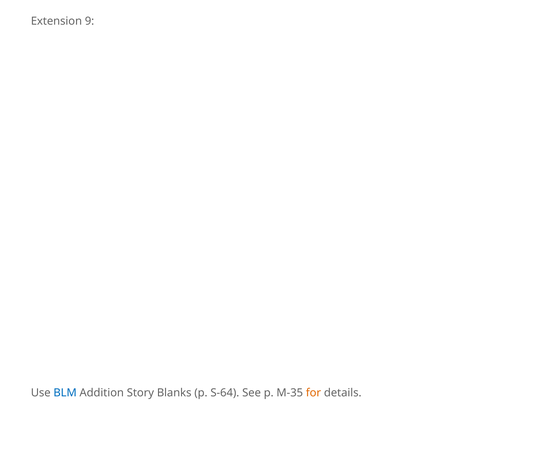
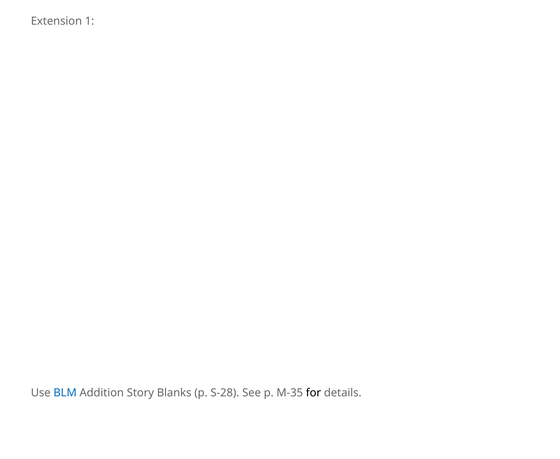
9: 9 -> 1 (90, 21)
S-64: S-64 -> S-28 (225, 393)
for colour: orange -> black (313, 393)
